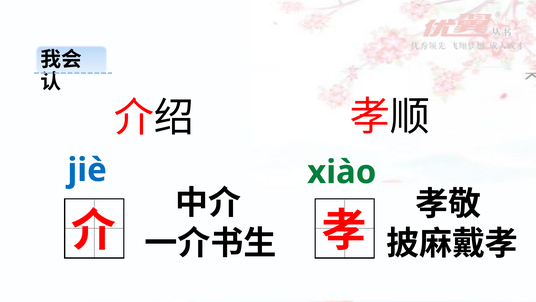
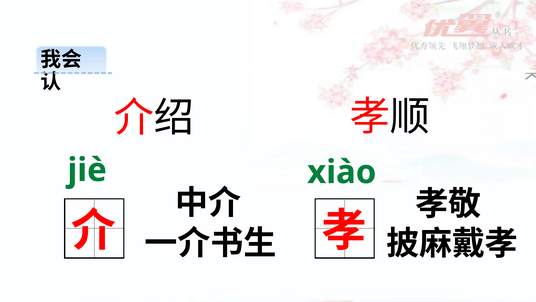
jiè colour: blue -> green (87, 170)
